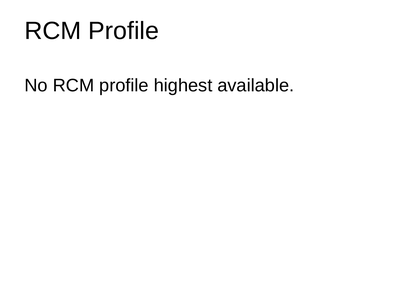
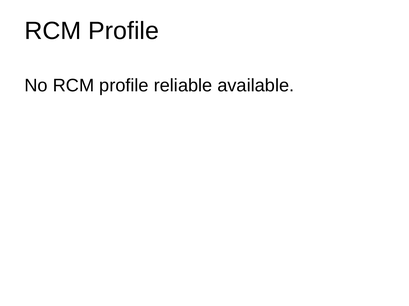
highest: highest -> reliable (183, 86)
